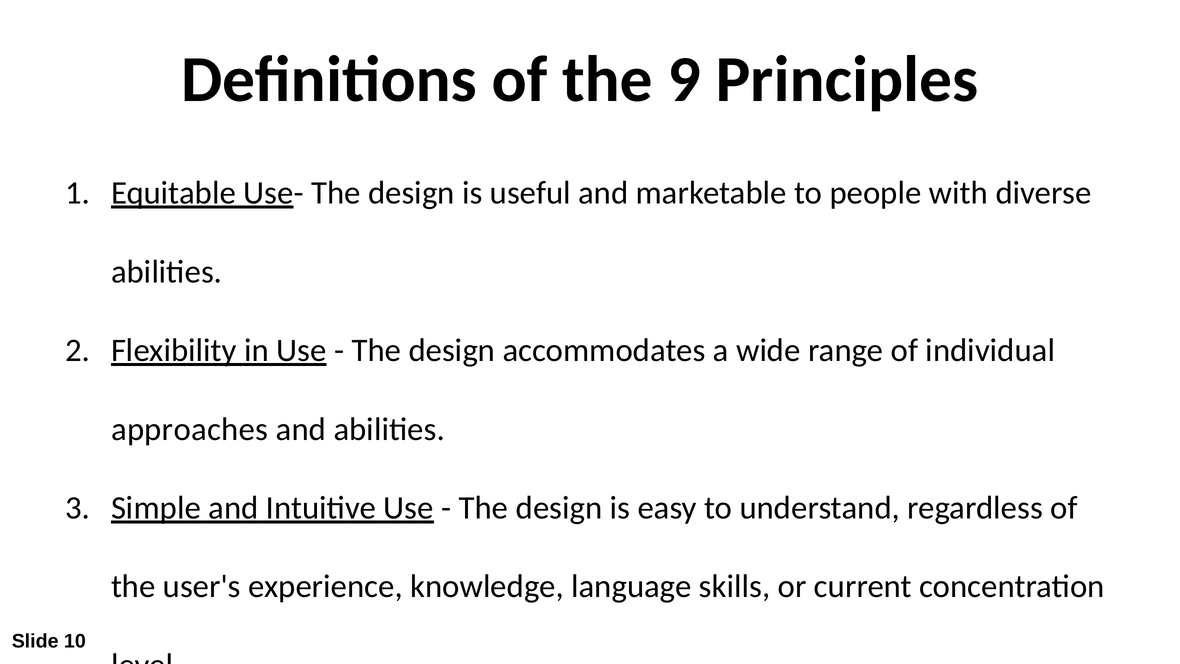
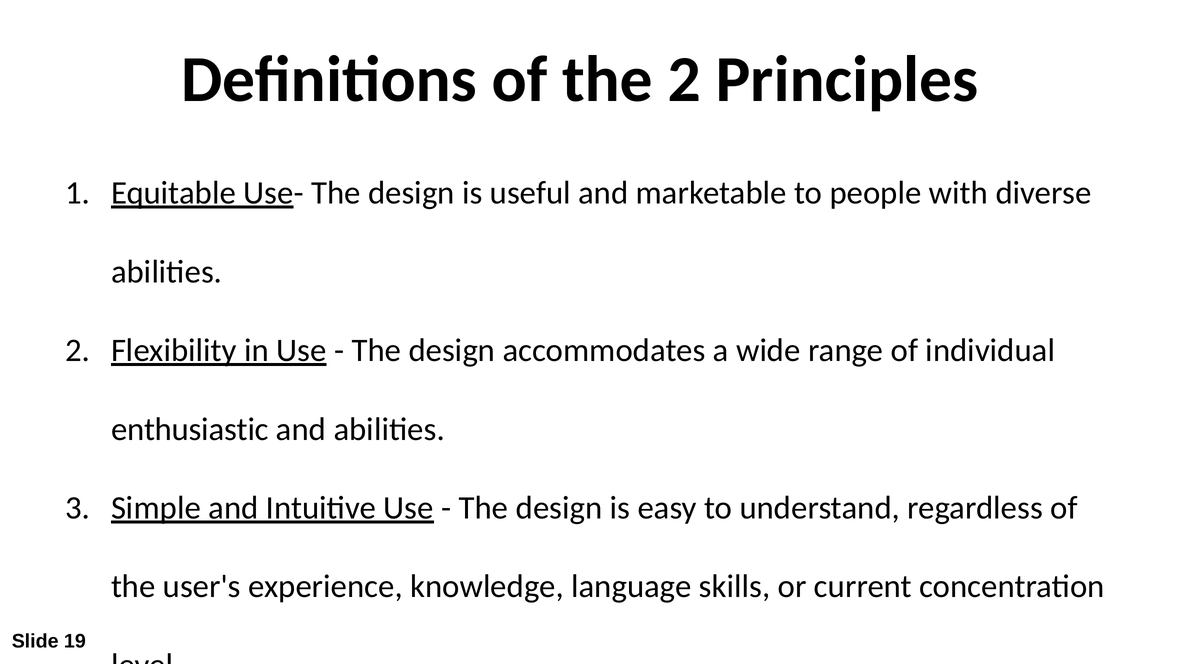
the 9: 9 -> 2 (684, 79)
approaches: approaches -> enthusiastic (190, 429)
10: 10 -> 19 (75, 641)
